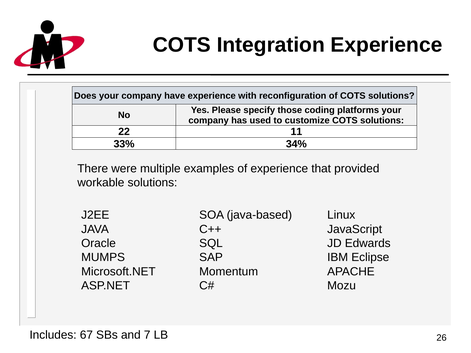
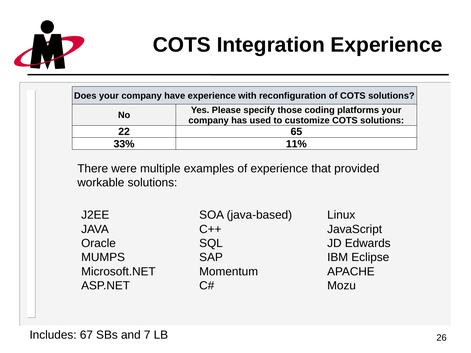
11: 11 -> 65 (296, 132)
34%: 34% -> 11% (296, 144)
